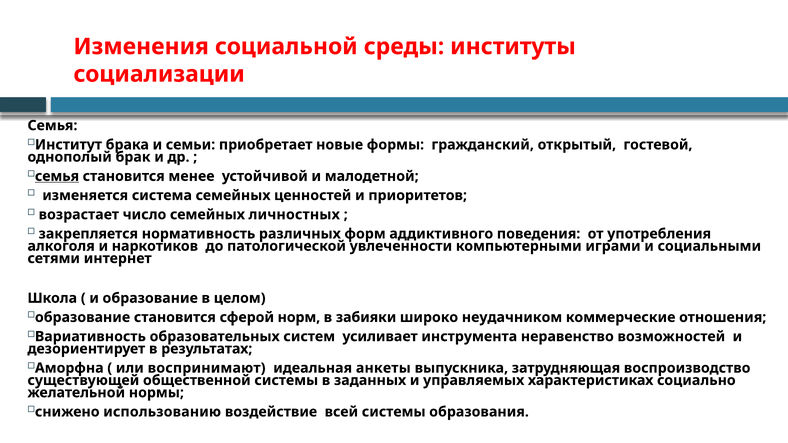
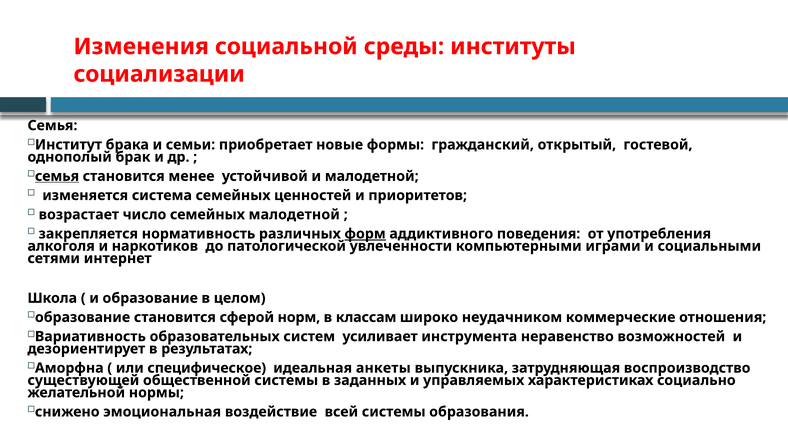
семейных личностных: личностных -> малодетной (294, 215)
форм underline: none -> present (365, 234)
забияки: забияки -> классам (366, 317)
воспринимают: воспринимают -> специфическое (207, 368)
использованию: использованию -> эмоциональная (162, 412)
